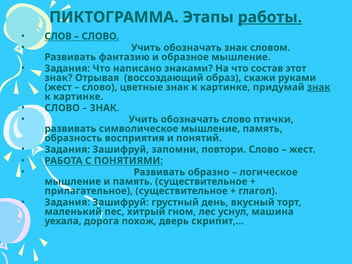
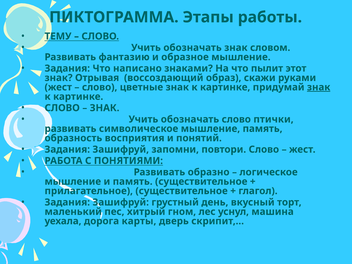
работы underline: present -> none (270, 17)
СЛОВ: СЛОВ -> ТЕМУ (58, 36)
состав: состав -> пылит (267, 68)
похож: похож -> карты (139, 221)
